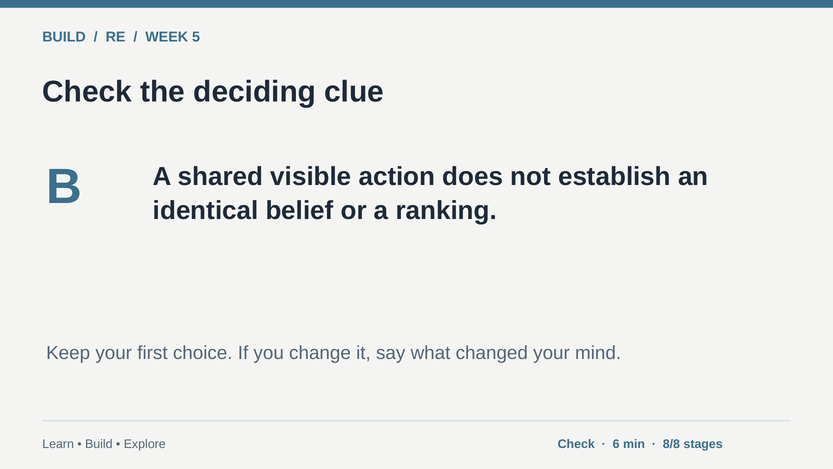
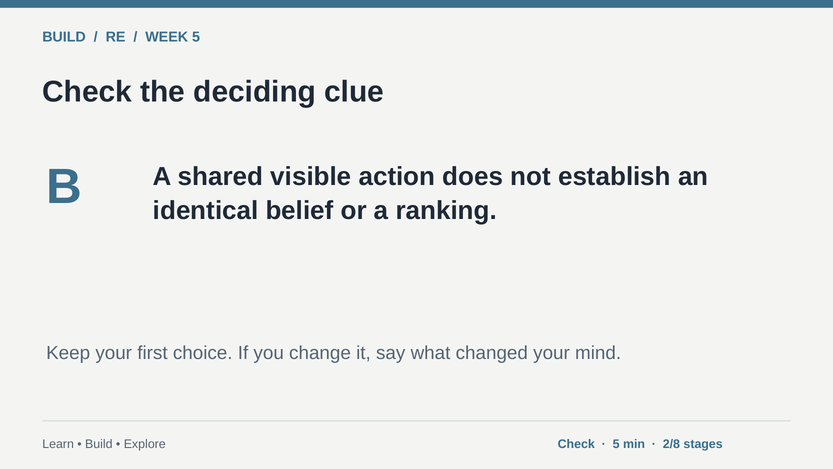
6: 6 -> 5 (616, 444)
8/8: 8/8 -> 2/8 (671, 444)
